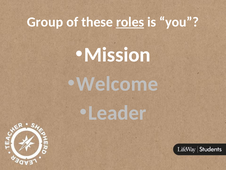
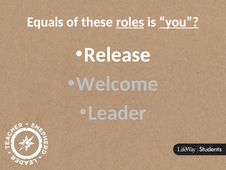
Group: Group -> Equals (45, 22)
you underline: none -> present (179, 22)
Mission: Mission -> Release (117, 55)
